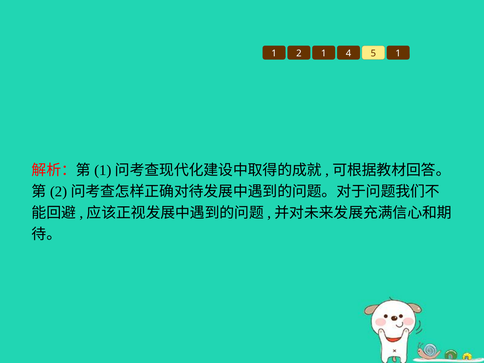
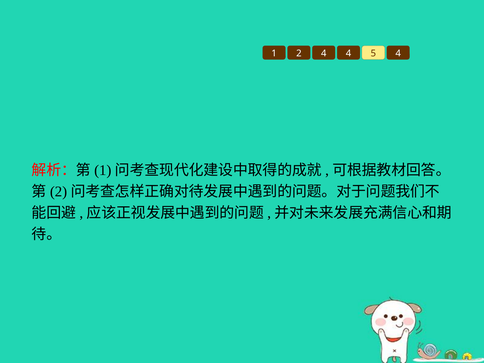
2 1: 1 -> 4 (324, 53)
5 1: 1 -> 4 (398, 53)
